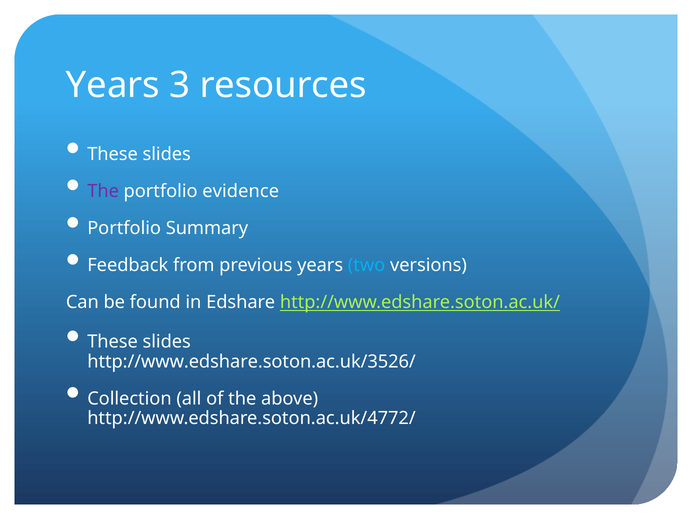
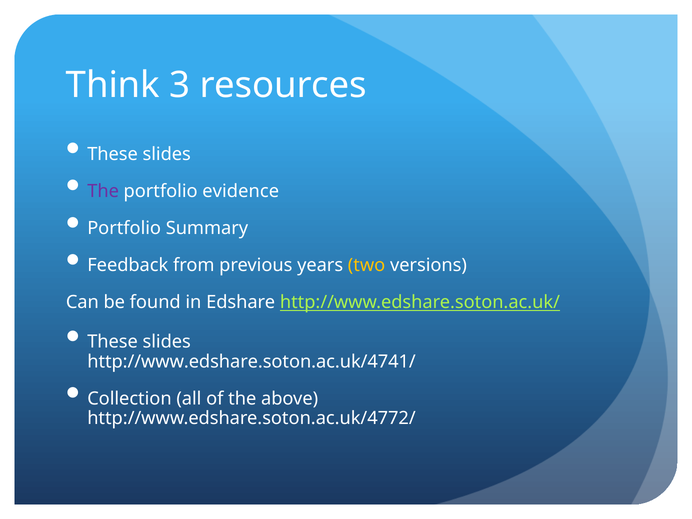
Years: Years -> Think (113, 85)
two colour: light blue -> yellow (367, 265)
http://www.edshare.soton.ac.uk/3526/: http://www.edshare.soton.ac.uk/3526/ -> http://www.edshare.soton.ac.uk/4741/ (252, 362)
